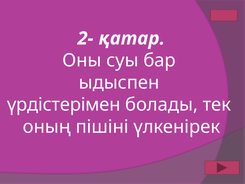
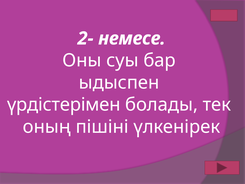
қатар: қатар -> немесе (132, 38)
